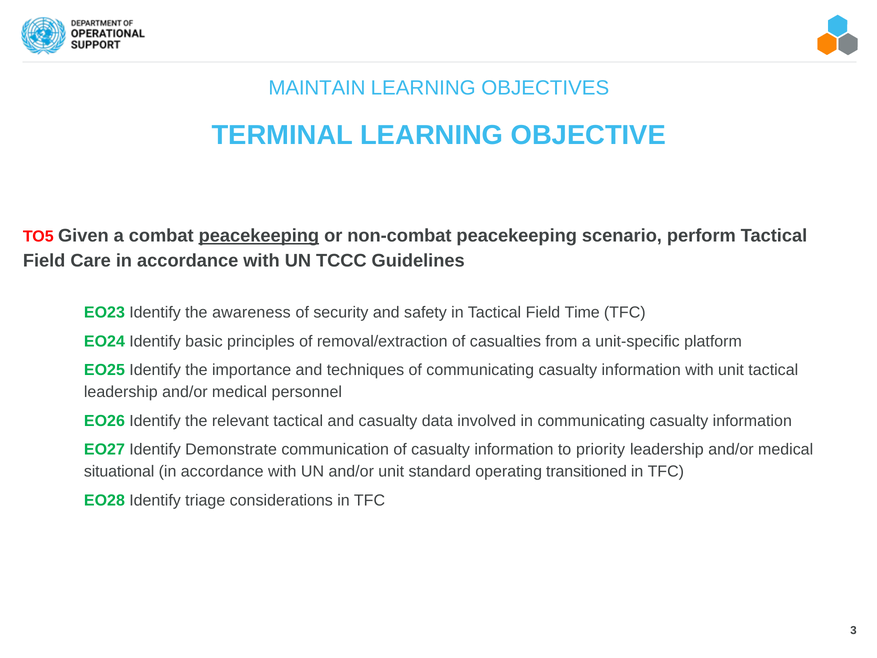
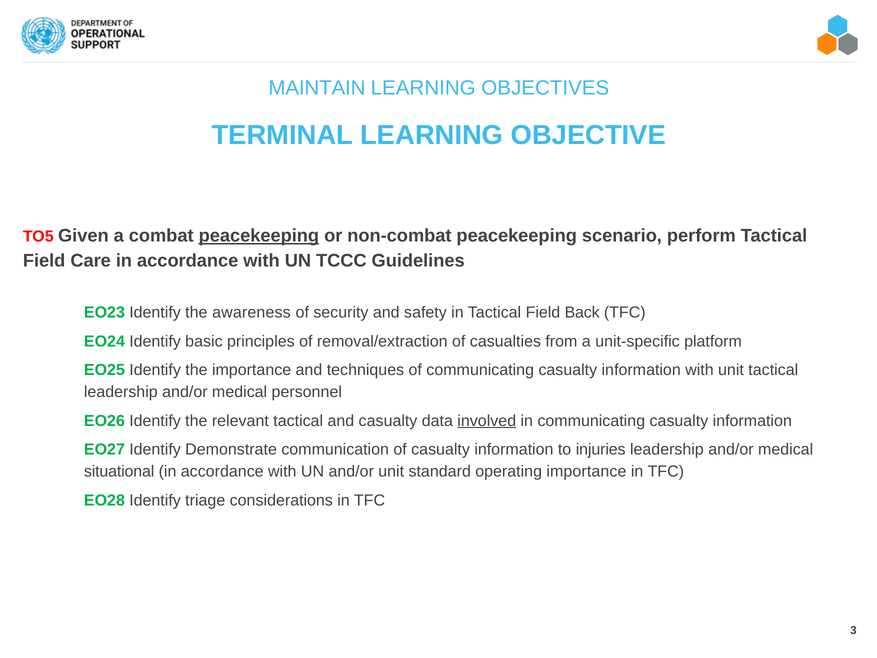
Time: Time -> Back (582, 312)
involved underline: none -> present (487, 421)
priority: priority -> injuries (601, 449)
operating transitioned: transitioned -> importance (586, 471)
